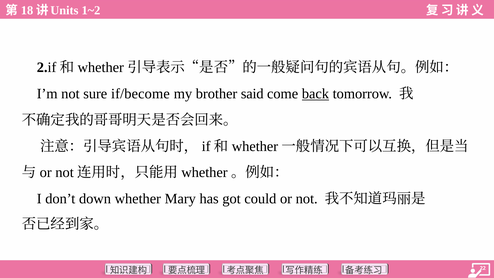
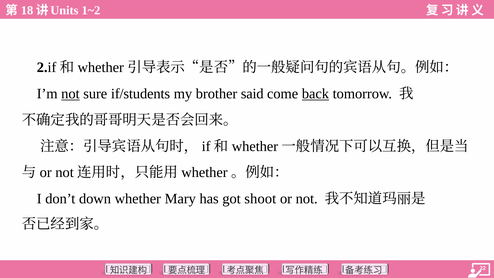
not underline: none -> present (70, 94)
if/become: if/become -> if/students (141, 94)
could: could -> shoot (260, 199)
